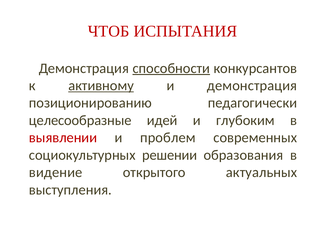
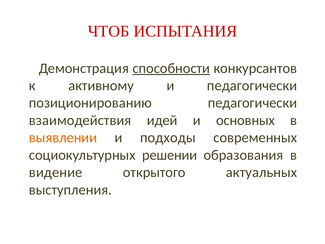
активному underline: present -> none (101, 86)
и демонстрация: демонстрация -> педагогически (252, 86)
целесообразные: целесообразные -> взаимодействия (80, 120)
глубоким: глубоким -> основных (246, 120)
выявлении colour: red -> orange (63, 138)
проблем: проблем -> подходы (168, 138)
